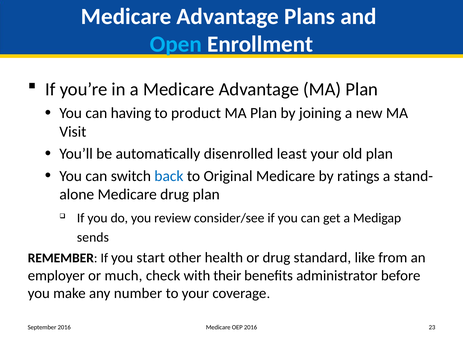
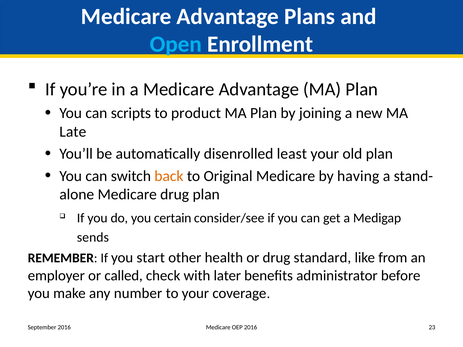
having: having -> scripts (131, 113)
Visit: Visit -> Late (73, 132)
back colour: blue -> orange (169, 176)
ratings: ratings -> having (358, 176)
review: review -> certain (173, 218)
much: much -> called (124, 276)
their: their -> later (227, 276)
